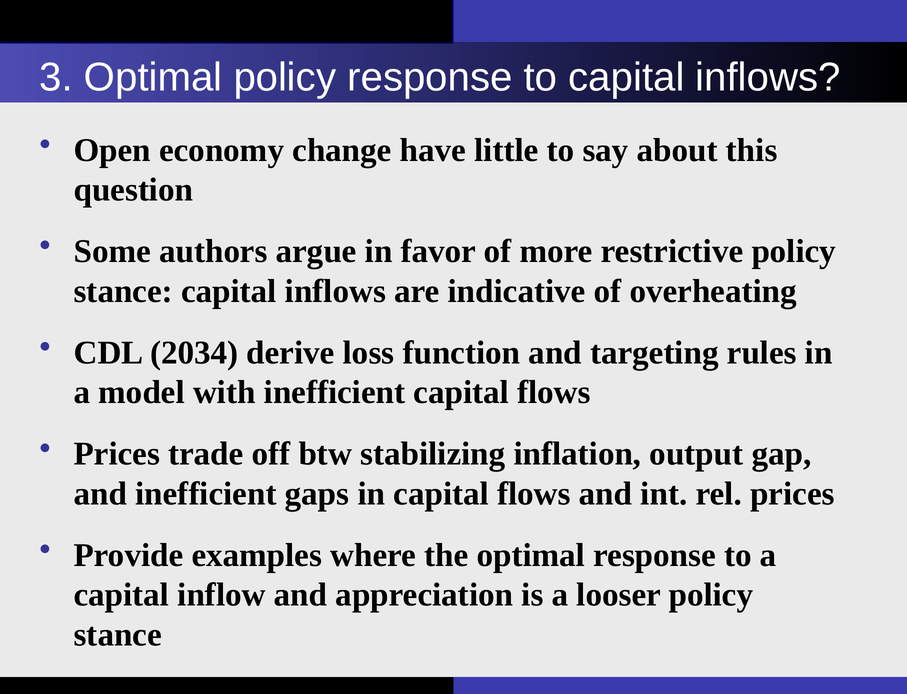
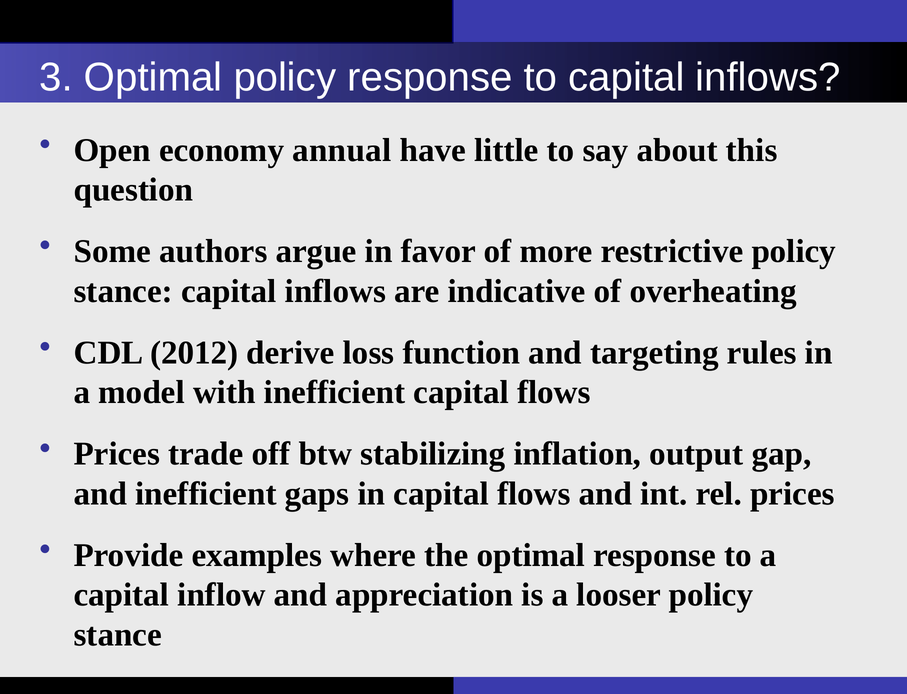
change: change -> annual (342, 150)
2034: 2034 -> 2012 (194, 353)
